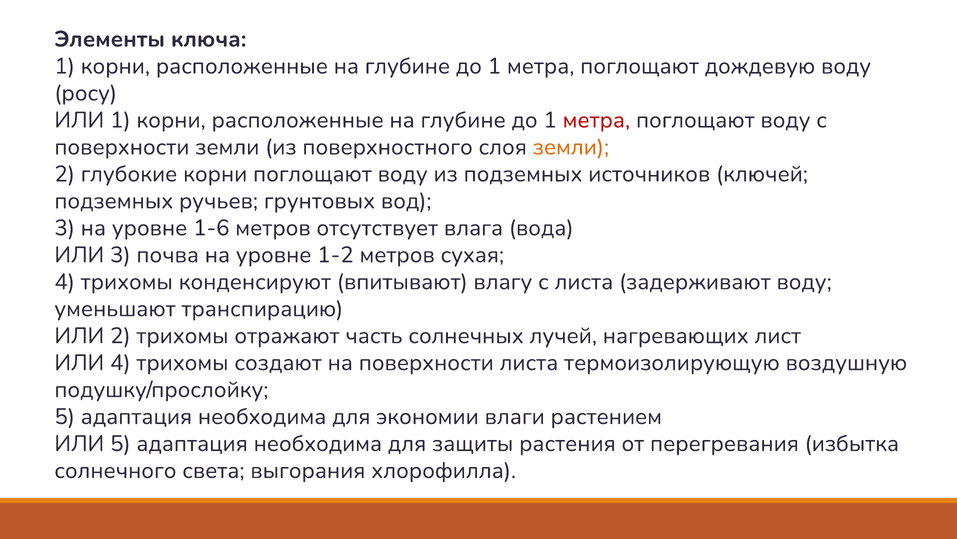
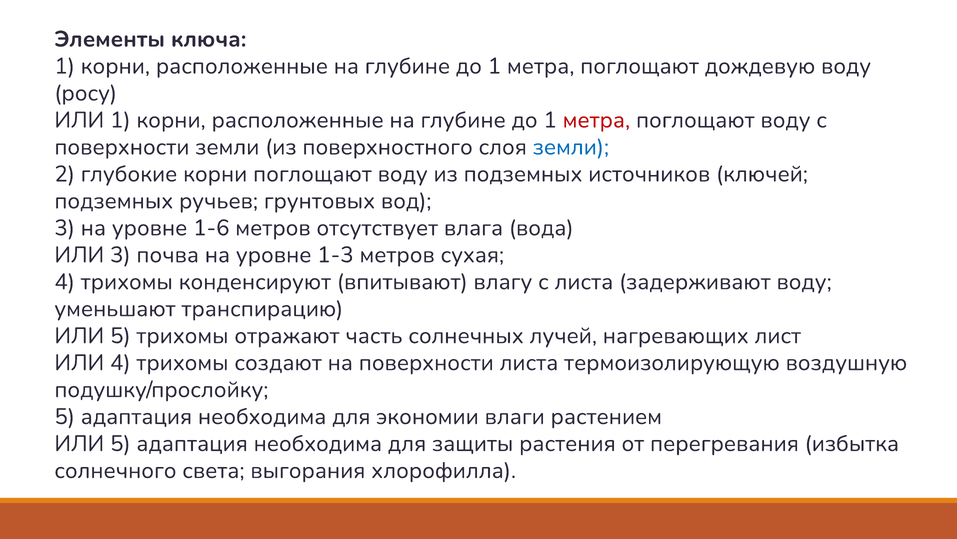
земли colour: orange -> blue (571, 147)
1-2: 1-2 -> 1-3 (335, 255)
2: 2 -> 5 (120, 335)
